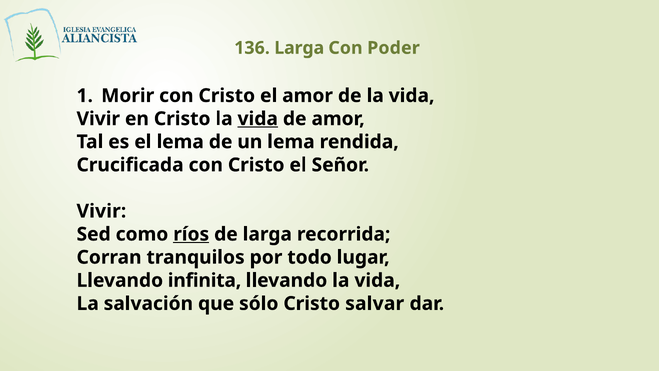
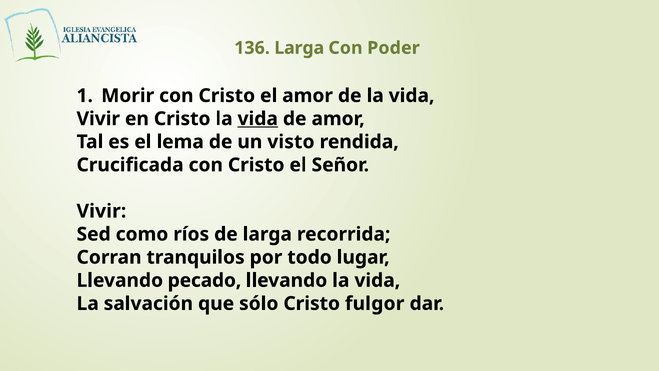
un lema: lema -> visto (291, 142)
ríos underline: present -> none (191, 234)
infinita: infinita -> pecado (204, 280)
salvar: salvar -> fulgor (375, 303)
